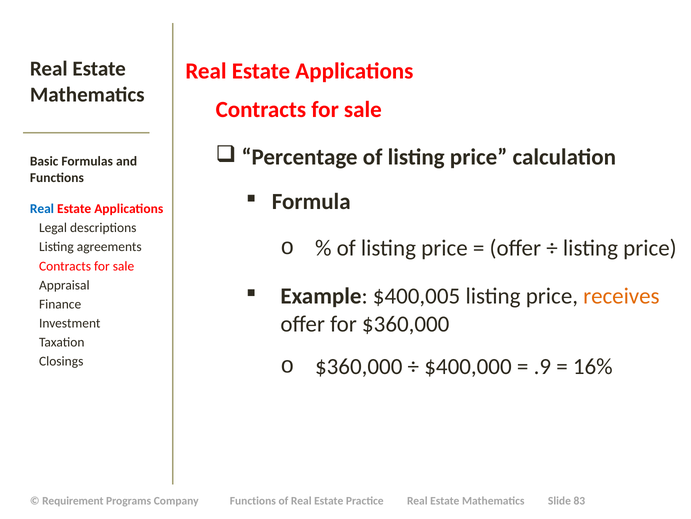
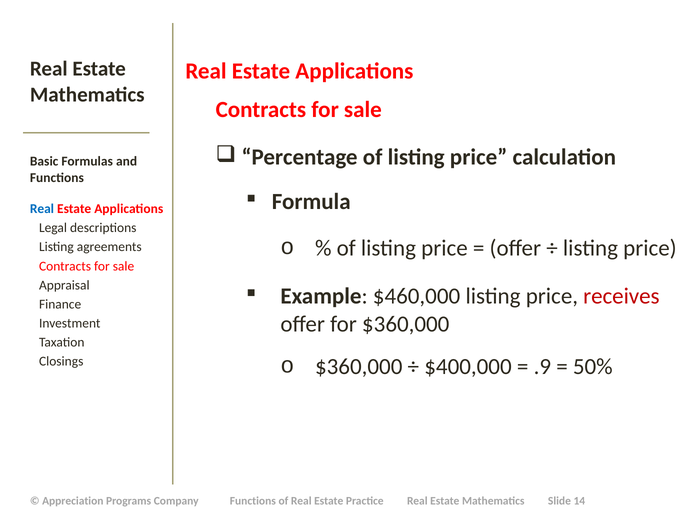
$400,005: $400,005 -> $460,000 (417, 296)
receives colour: orange -> red (621, 296)
16%: 16% -> 50% (593, 366)
Requirement: Requirement -> Appreciation (73, 500)
83: 83 -> 14 (579, 500)
